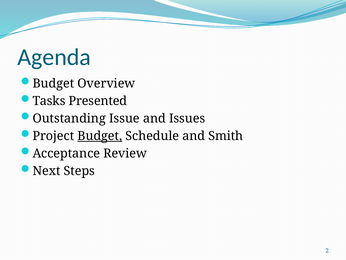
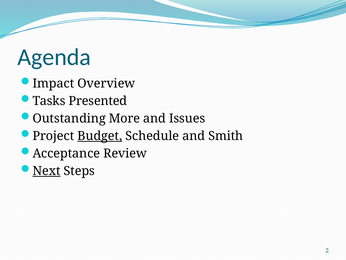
Budget: Budget -> Impact (53, 83)
Issue: Issue -> More (124, 118)
Next underline: none -> present (46, 171)
